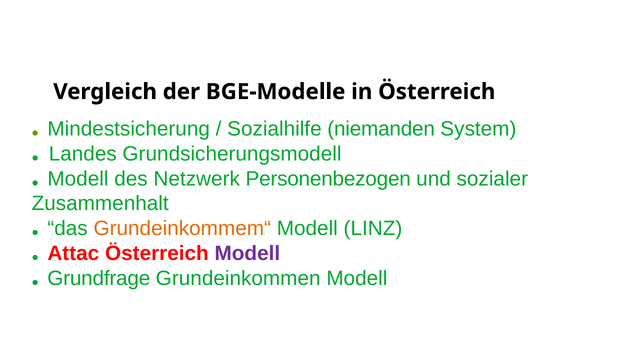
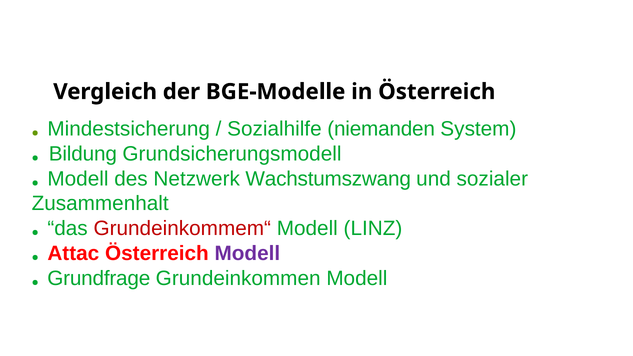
Landes: Landes -> Bildung (83, 154)
Personenbezogen: Personenbezogen -> Wachstumszwang (328, 179)
Grundeinkommem“ colour: orange -> red (182, 229)
